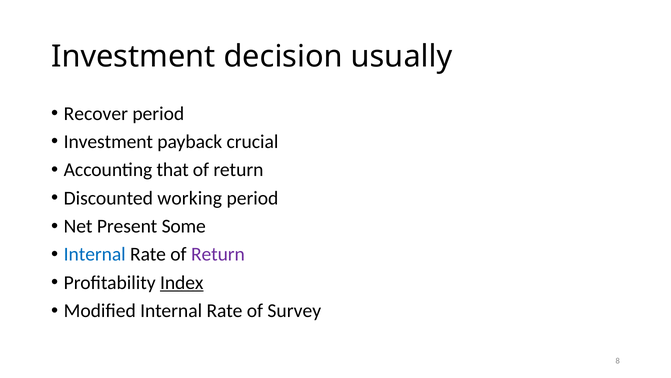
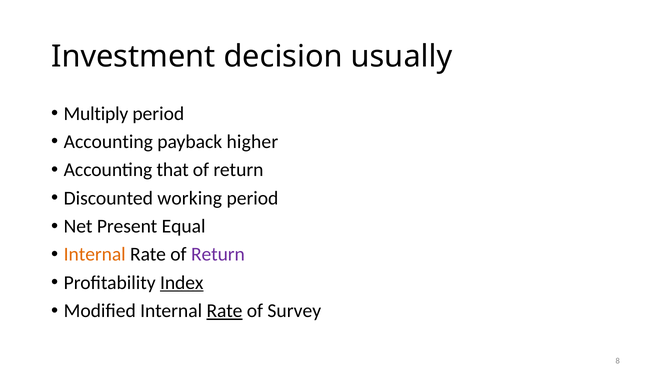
Recover: Recover -> Multiply (96, 113)
Investment: Investment -> Accounting (108, 142)
crucial: crucial -> higher (252, 142)
Some: Some -> Equal (184, 226)
Internal colour: blue -> orange (95, 254)
Rate underline: none -> present (225, 310)
